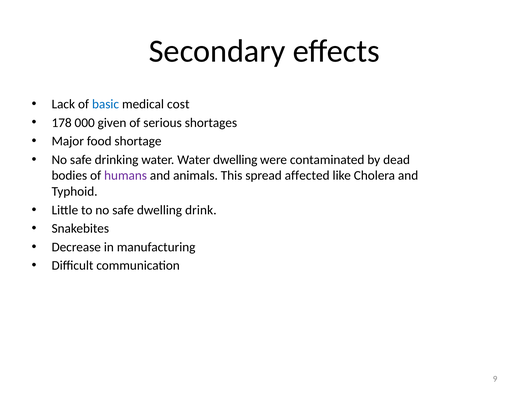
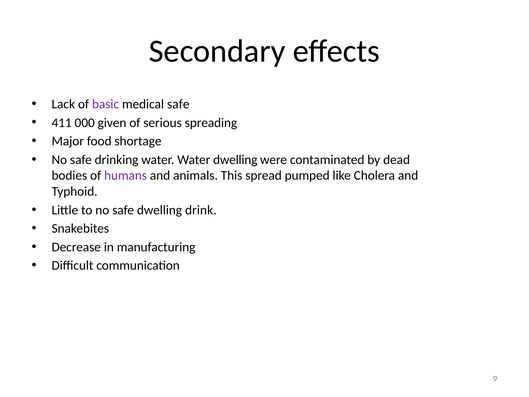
basic colour: blue -> purple (106, 104)
medical cost: cost -> safe (178, 104)
178: 178 -> 411 (62, 123)
shortages: shortages -> spreading (211, 123)
affected: affected -> pumped (307, 175)
